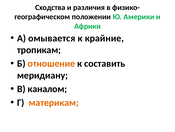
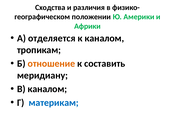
омывается: омывается -> отделяется (52, 38)
к крайние: крайние -> каналом (104, 38)
материкам colour: orange -> blue (54, 102)
